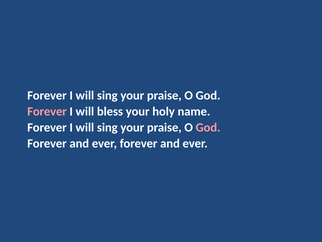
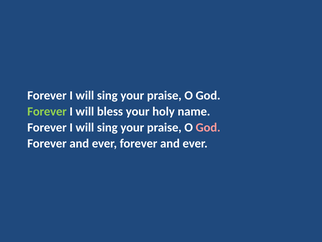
Forever colour: pink -> light green (47, 111)
